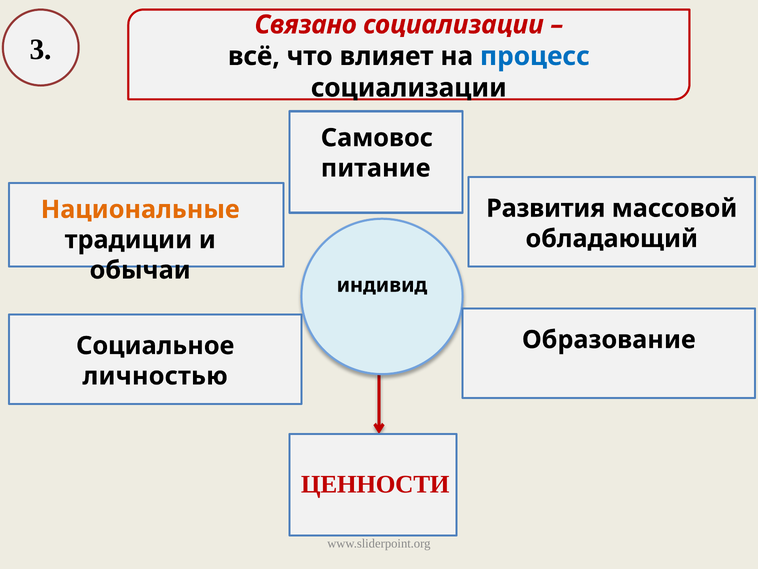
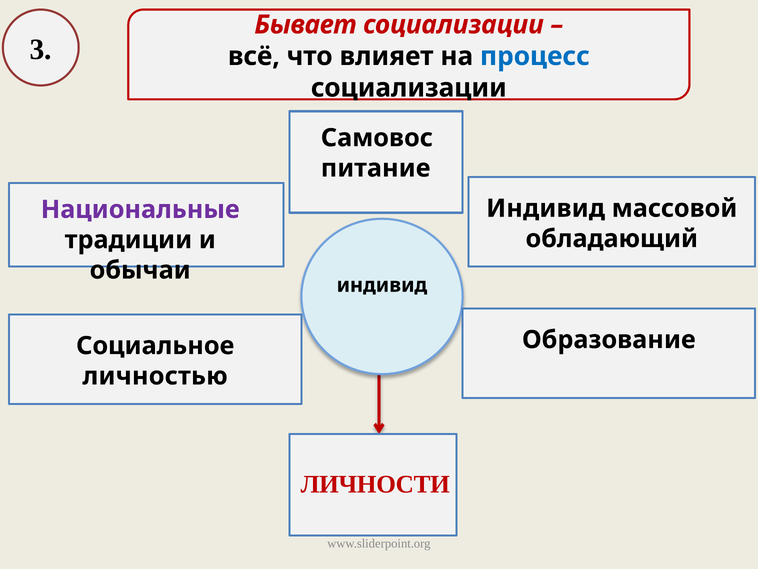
Связано: Связано -> Бывает (306, 25)
Развития: Развития -> Индивид (546, 208)
Национальные colour: orange -> purple (140, 209)
ЦЕННОСТИ: ЦЕННОСТИ -> ЛИЧНОСТИ (375, 484)
